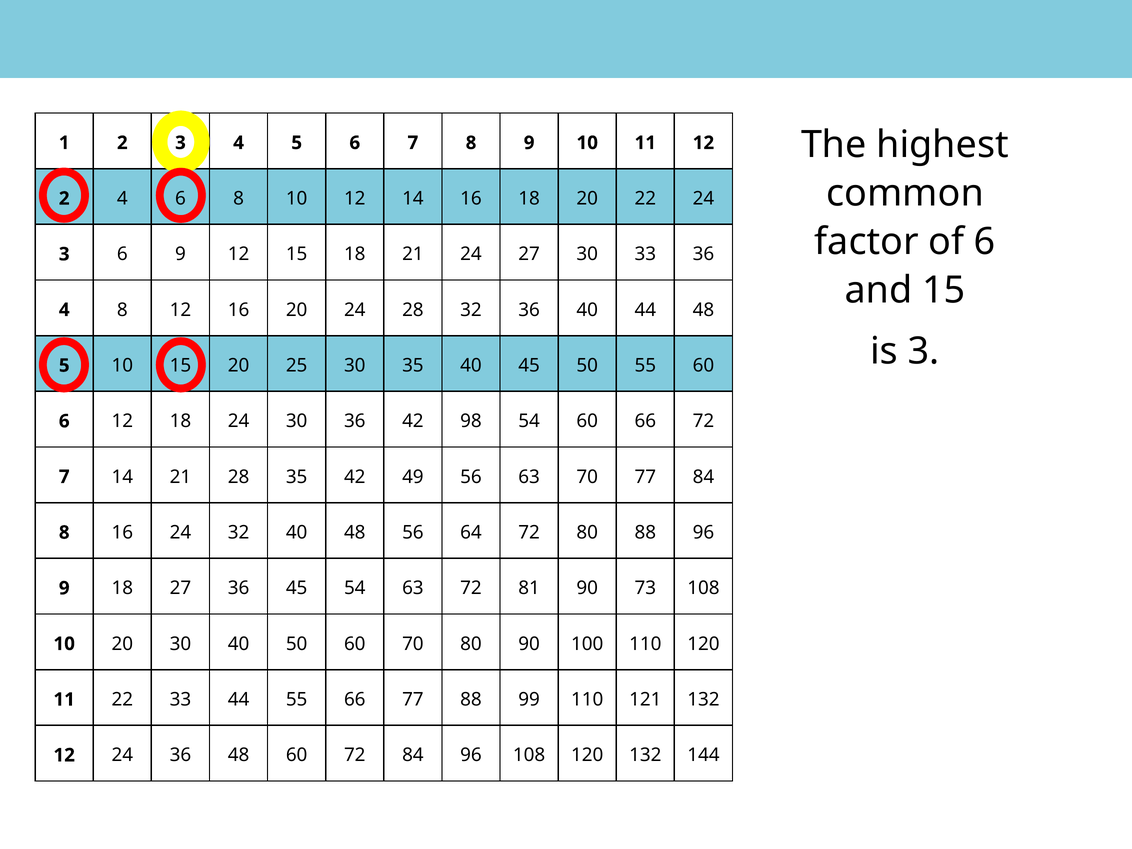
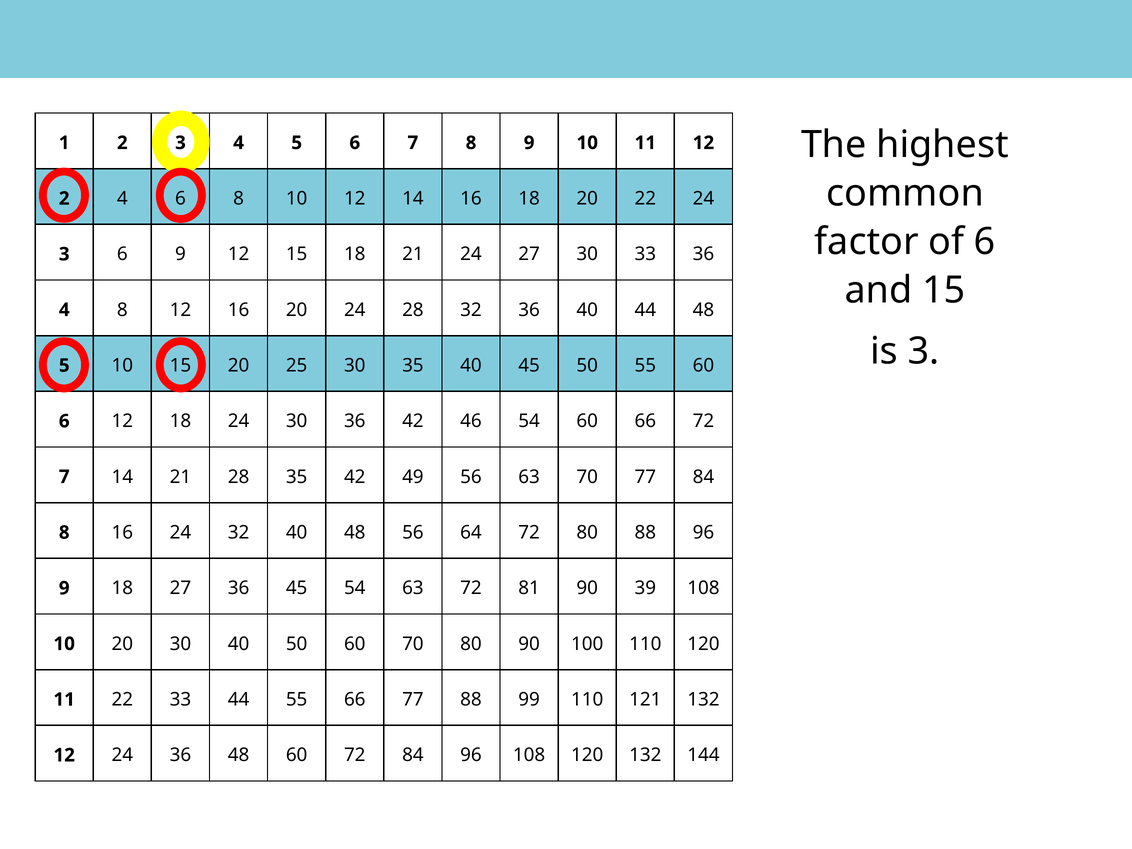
98: 98 -> 46 (471, 421)
73: 73 -> 39 (645, 588)
